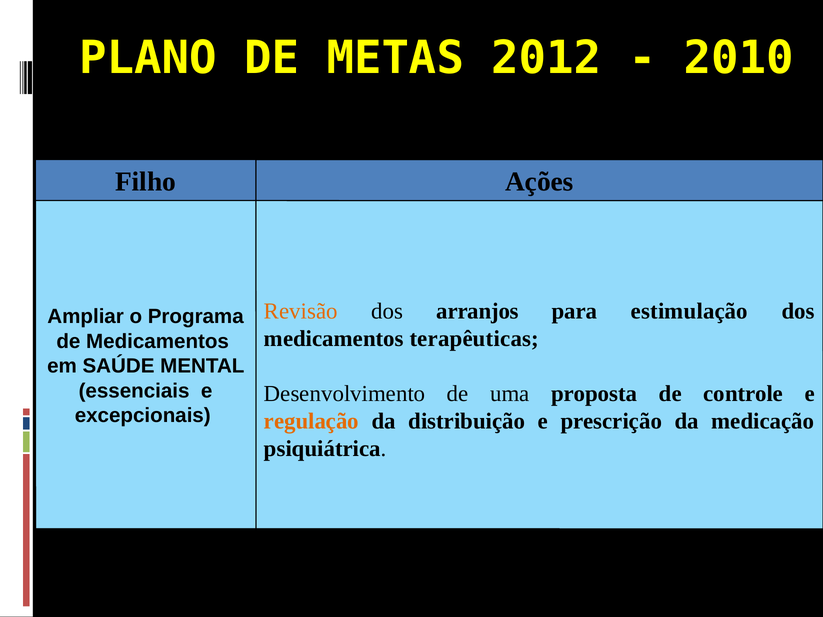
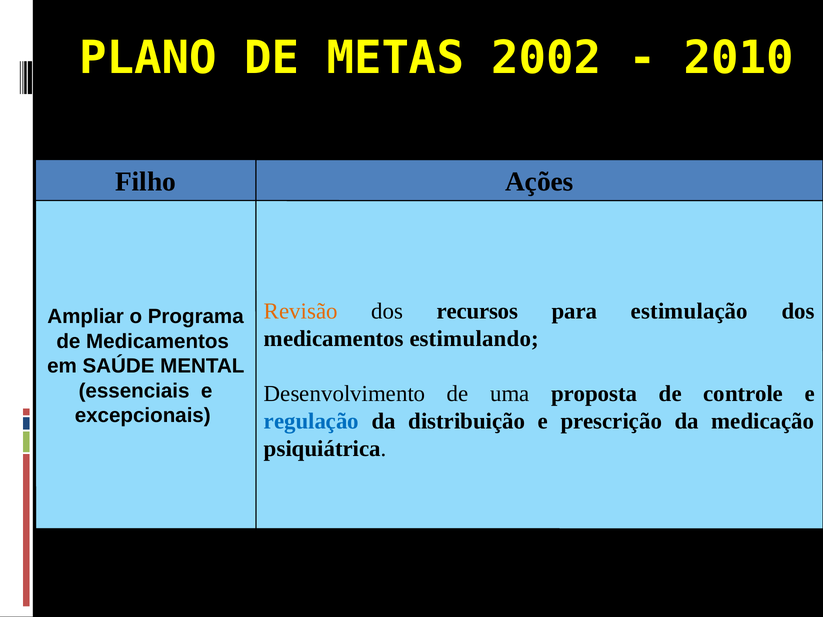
2012: 2012 -> 2002 (546, 58)
arranjos: arranjos -> recursos (477, 311)
terapêuticas: terapêuticas -> estimulando (474, 339)
regulação colour: orange -> blue (311, 421)
